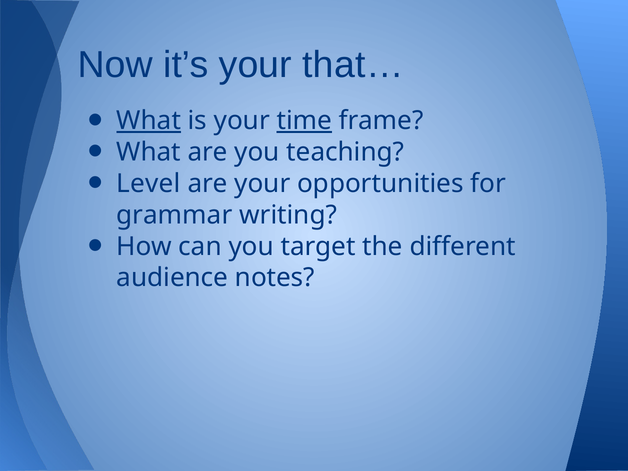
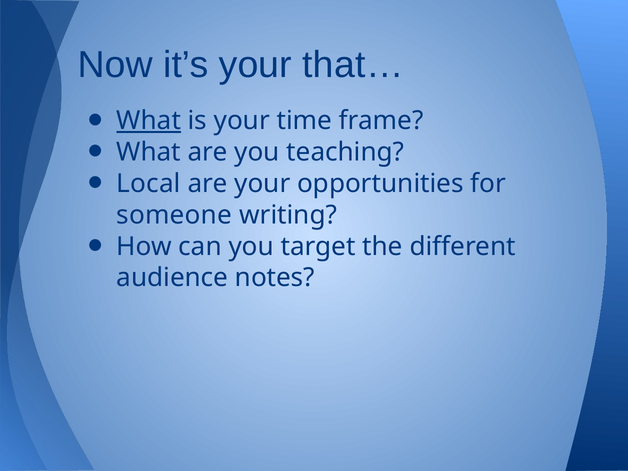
time underline: present -> none (304, 121)
Level: Level -> Local (149, 184)
grammar: grammar -> someone (174, 215)
